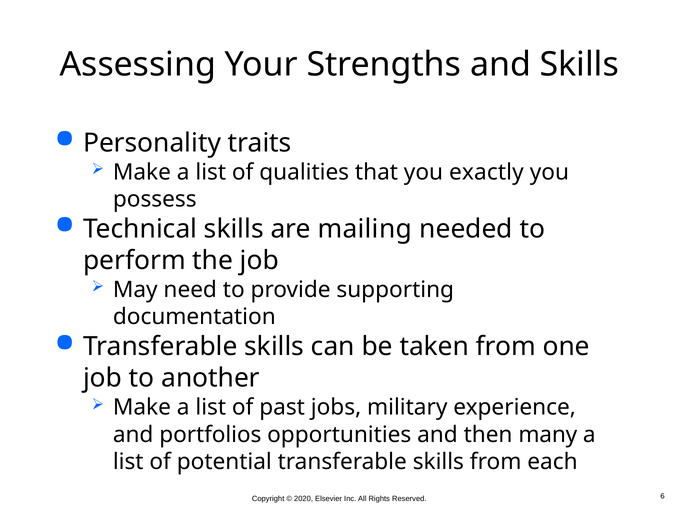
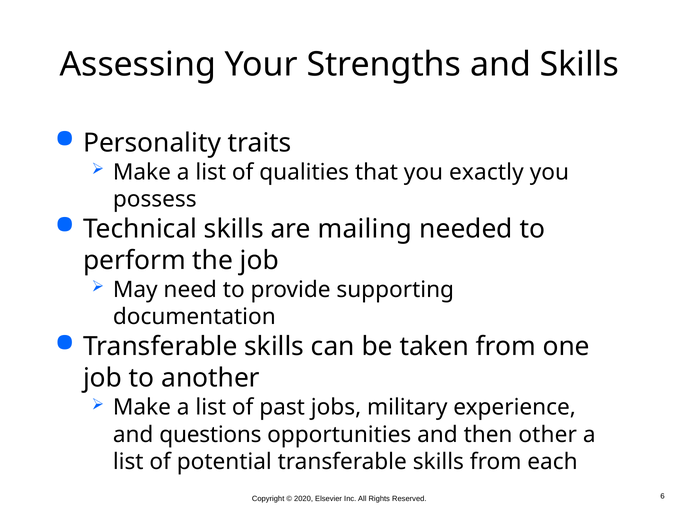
portfolios: portfolios -> questions (210, 435)
many: many -> other (548, 435)
